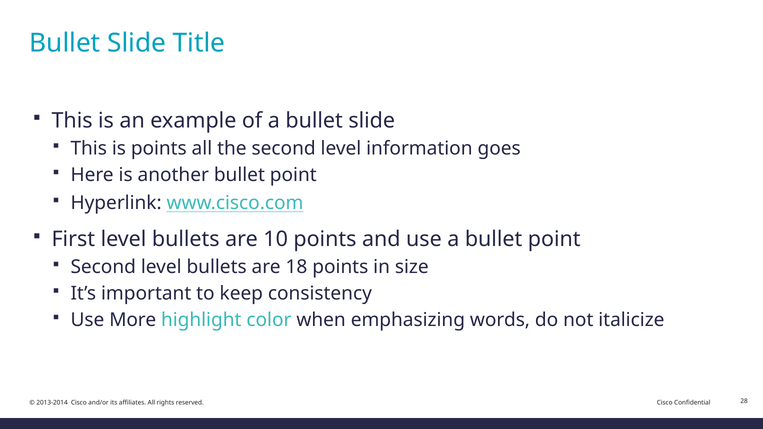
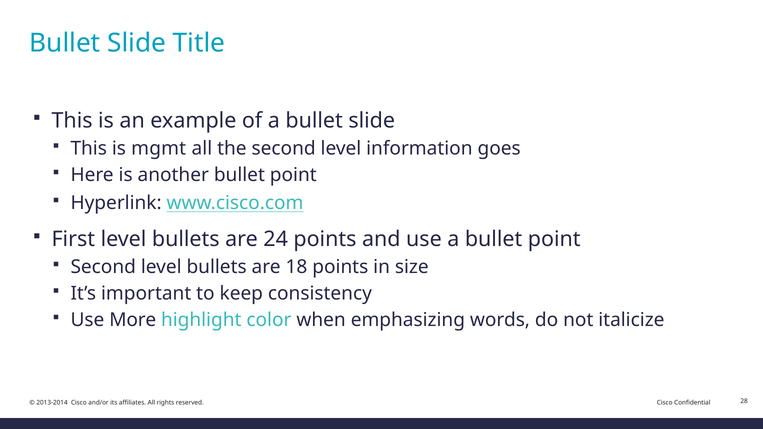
is points: points -> mgmt (159, 148)
10: 10 -> 24 (276, 239)
